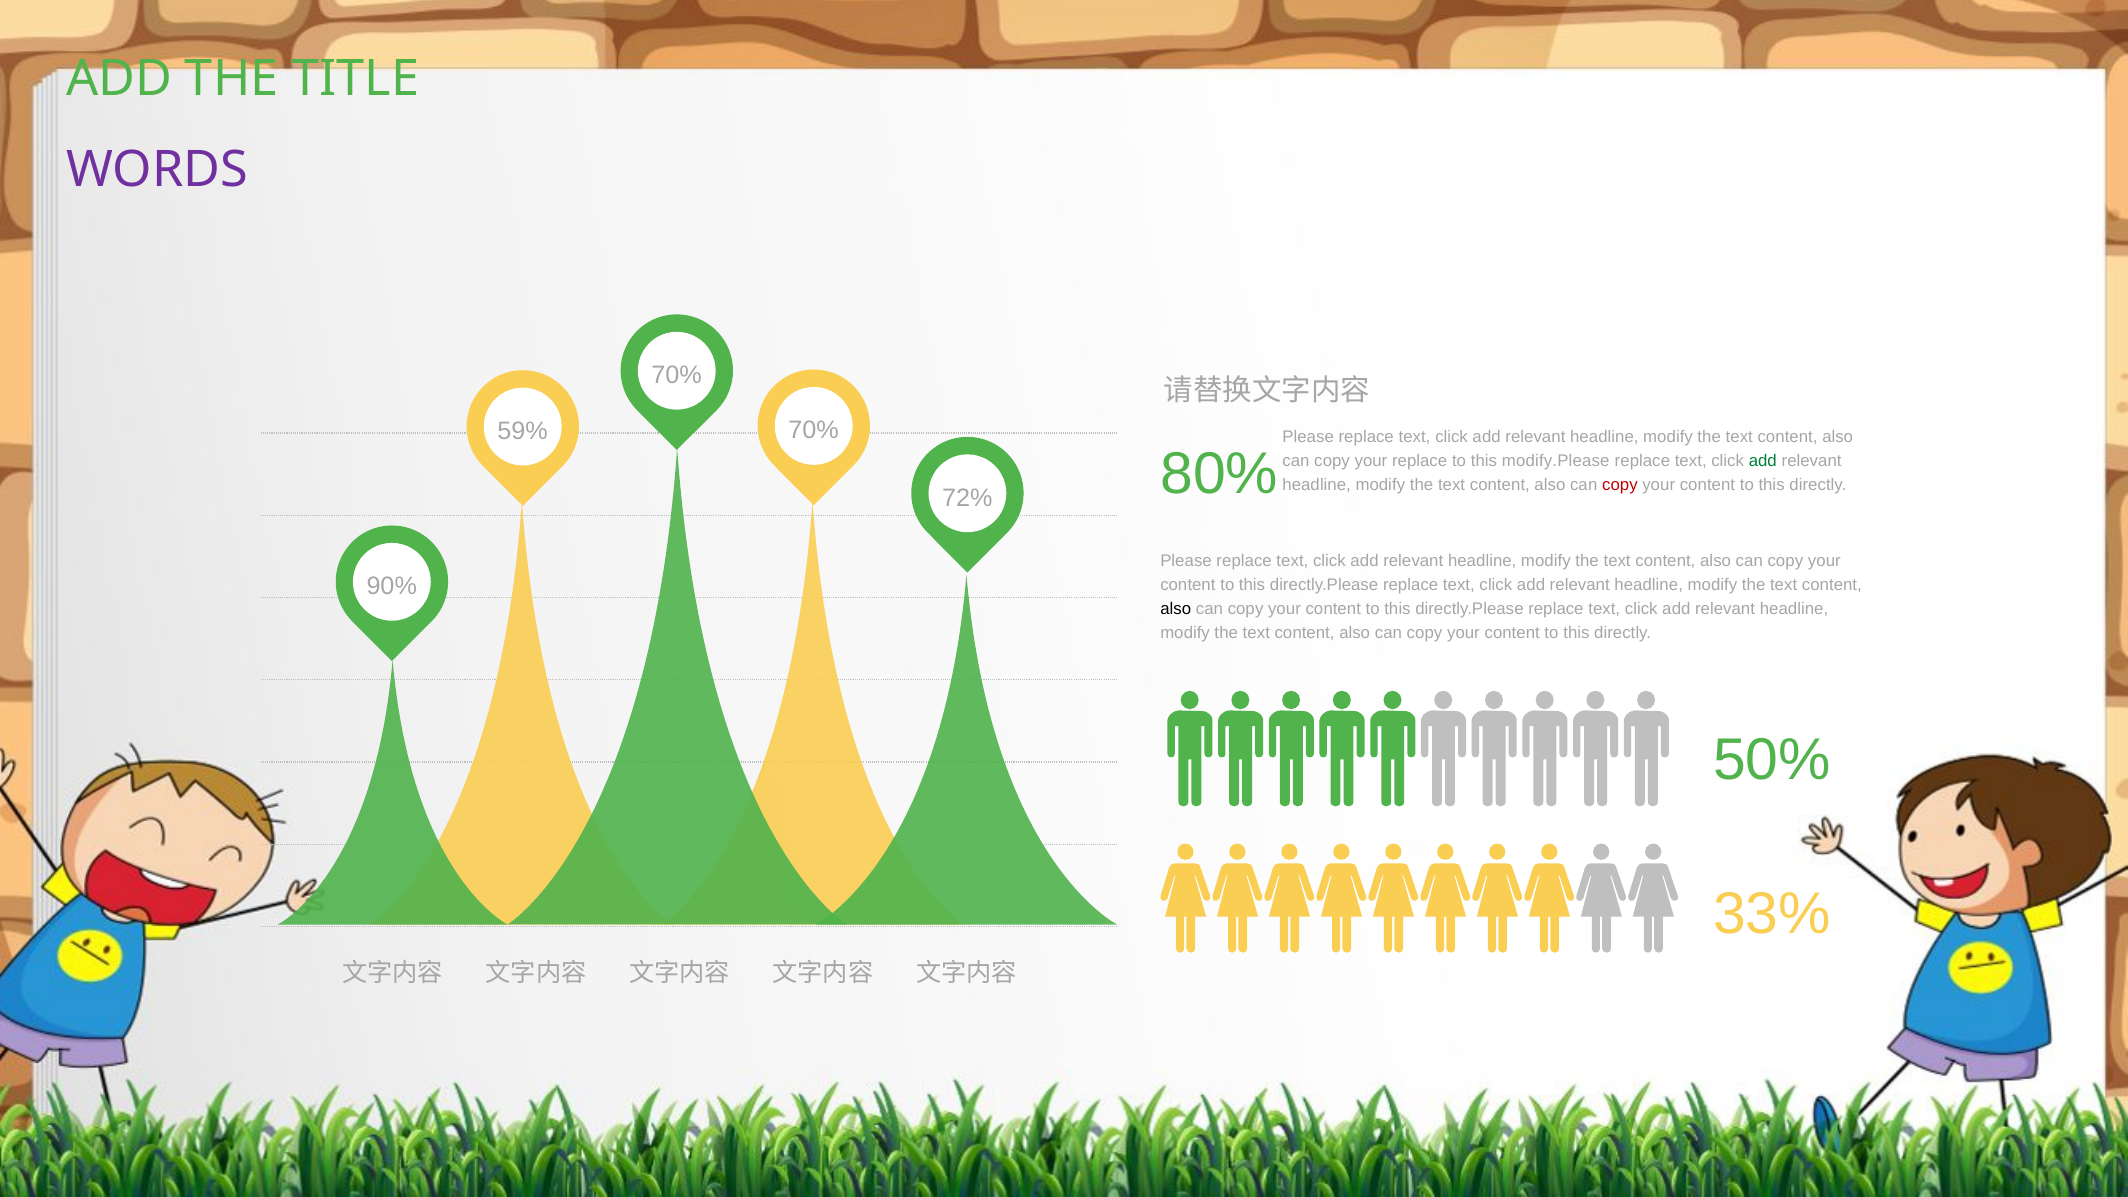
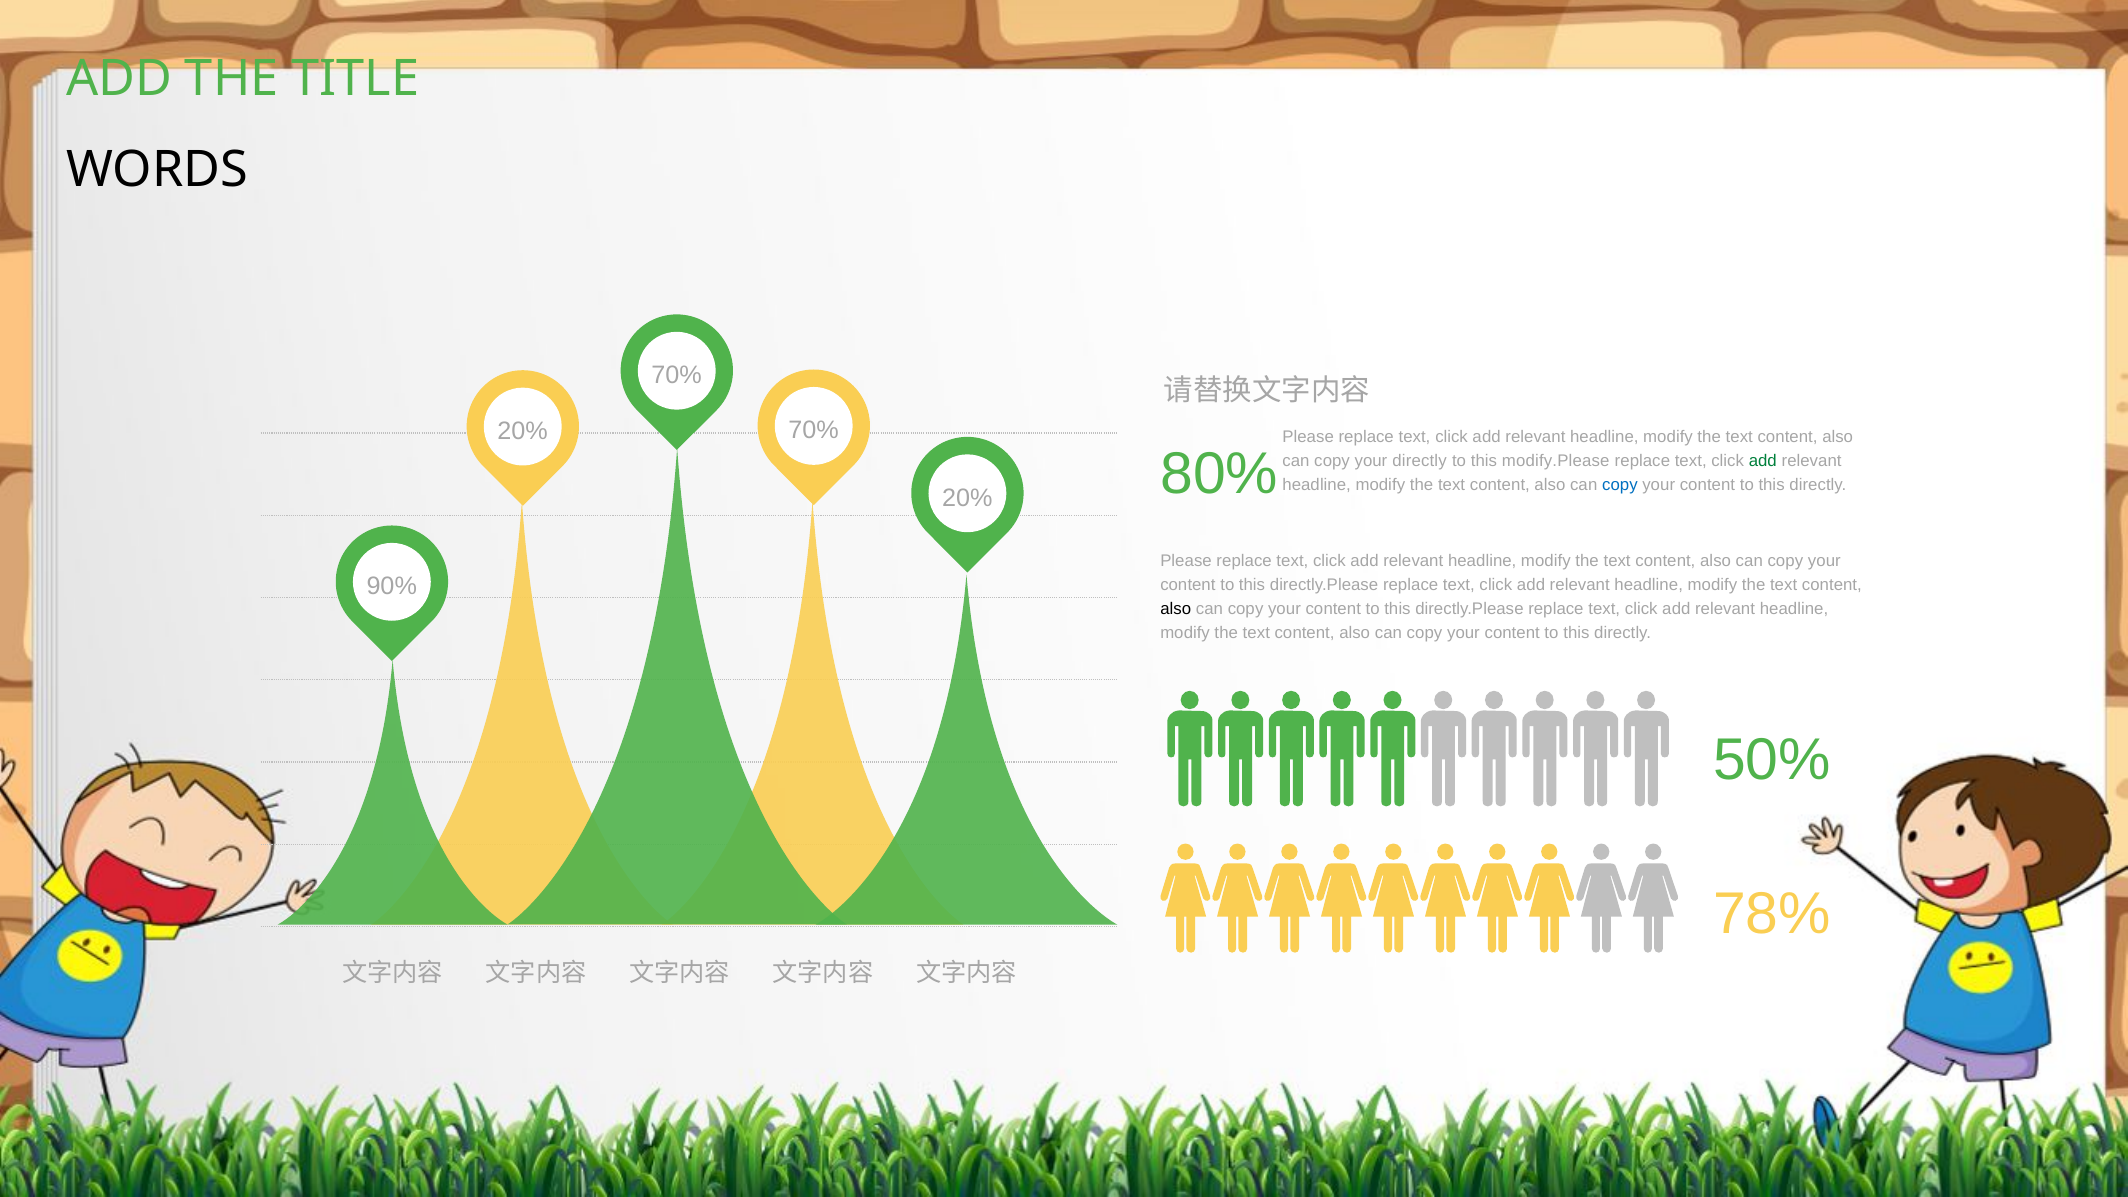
WORDS colour: purple -> black (157, 170)
59%: 59% -> 20% (523, 431)
your replace: replace -> directly (1420, 461)
copy colour: red -> blue (1620, 485)
72%: 72% -> 20% (967, 498)
33%: 33% -> 78% (1772, 914)
